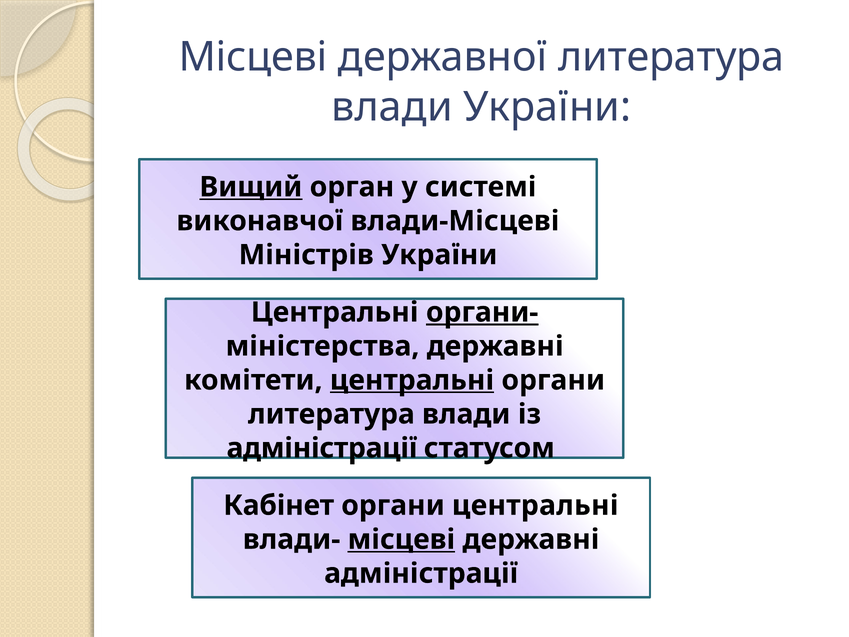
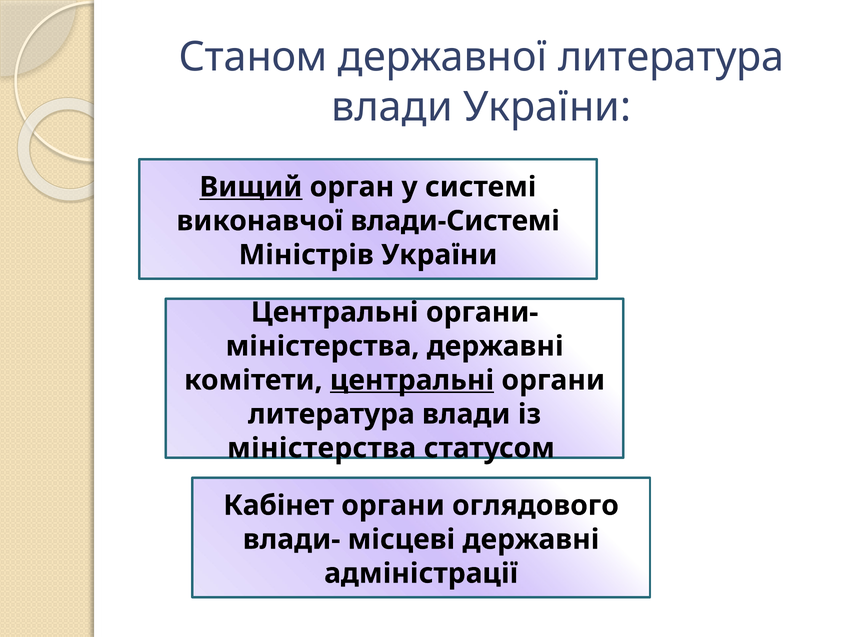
Місцеві: Місцеві -> Станом (253, 57)
влади-Місцеві: влади-Місцеві -> влади-Системі (455, 221)
органи- underline: present -> none (482, 312)
адміністрації: адміністрації -> міністерства (322, 448)
органи центральні: центральні -> оглядового (535, 505)
місцеві underline: present -> none (401, 539)
